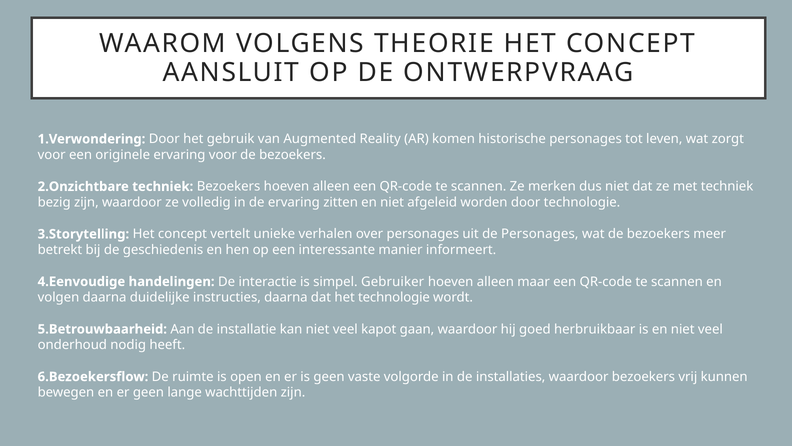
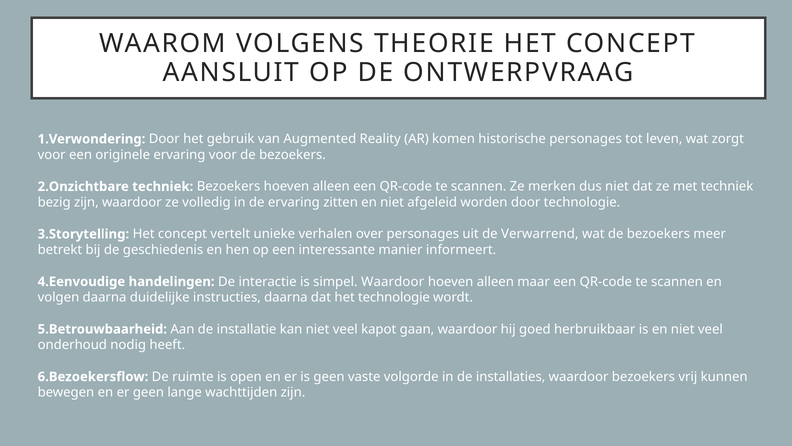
de Personages: Personages -> Verwarrend (540, 234)
simpel Gebruiker: Gebruiker -> Waardoor (393, 281)
